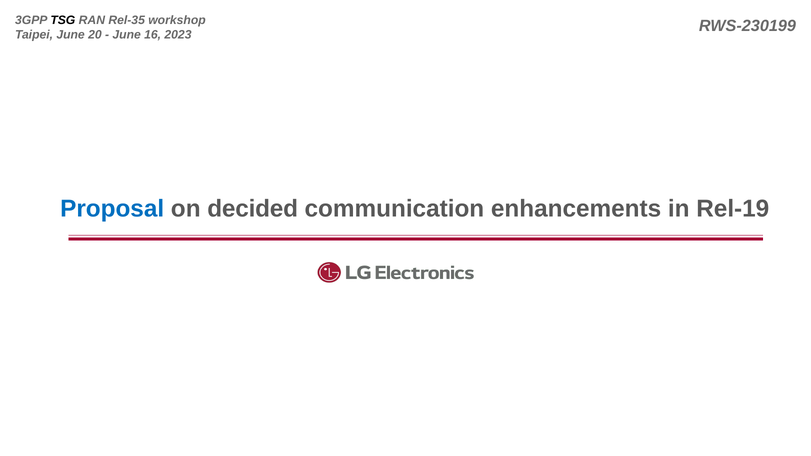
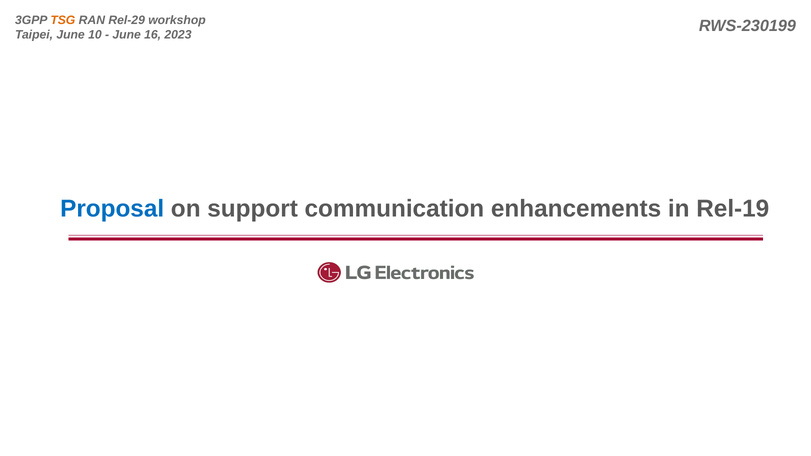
TSG colour: black -> orange (63, 20)
Rel-35: Rel-35 -> Rel-29 (127, 20)
20: 20 -> 10 (95, 35)
decided: decided -> support (253, 209)
